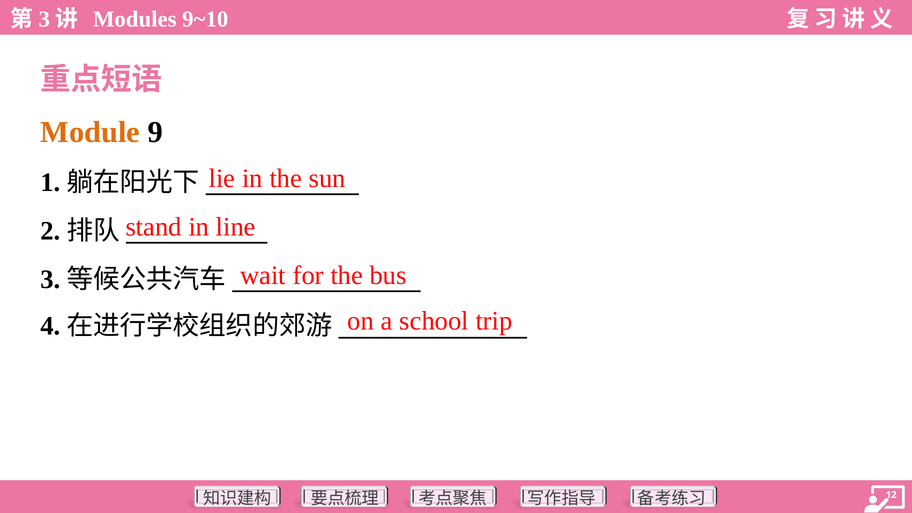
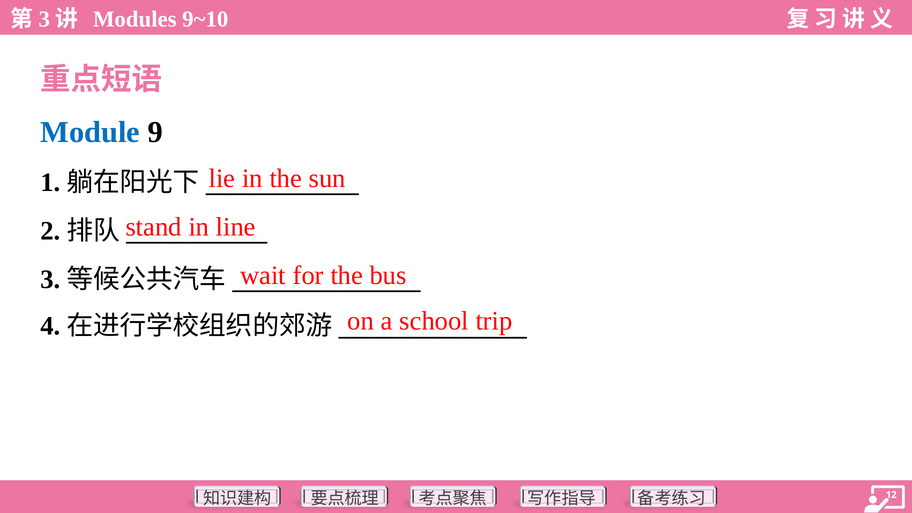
Module colour: orange -> blue (90, 132)
